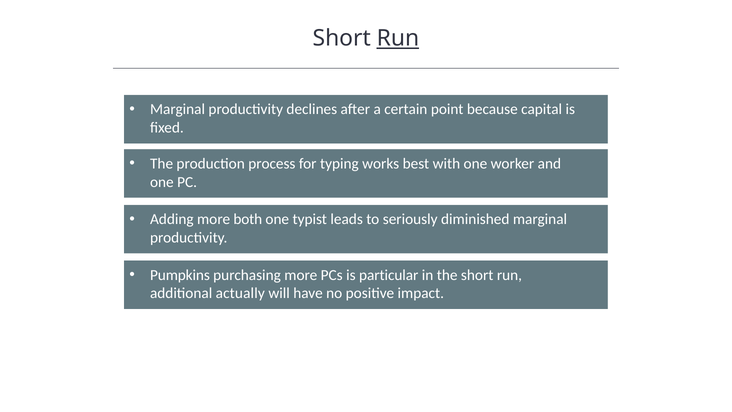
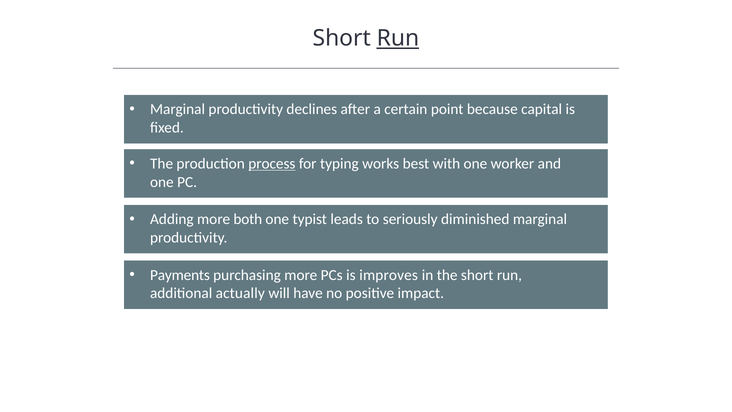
process underline: none -> present (272, 164)
Pumpkins: Pumpkins -> Payments (180, 275)
particular: particular -> improves (389, 275)
